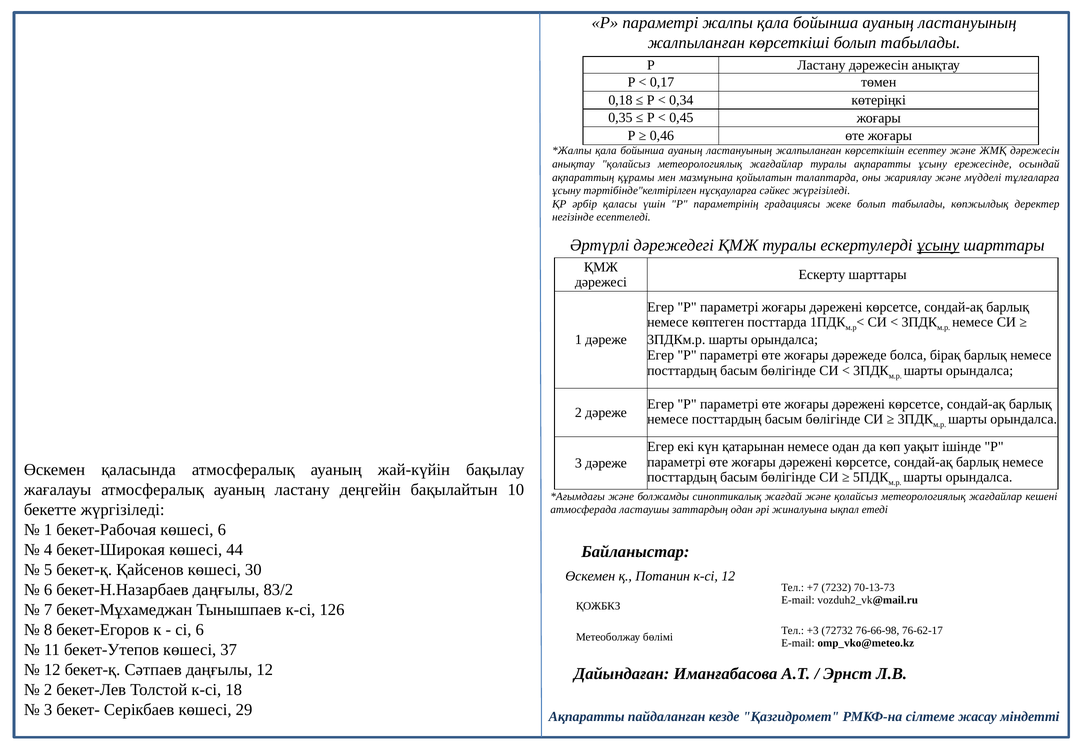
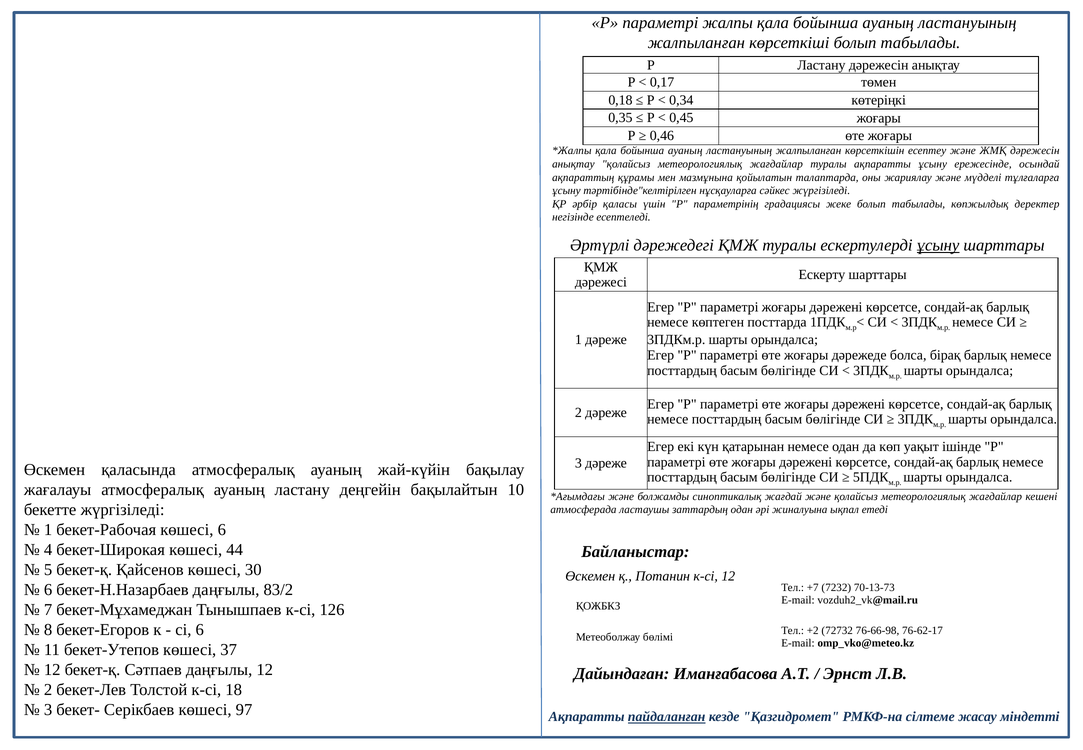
+3: +3 -> +2 (813, 631)
29: 29 -> 97 (244, 710)
пайдаланған underline: none -> present (667, 717)
